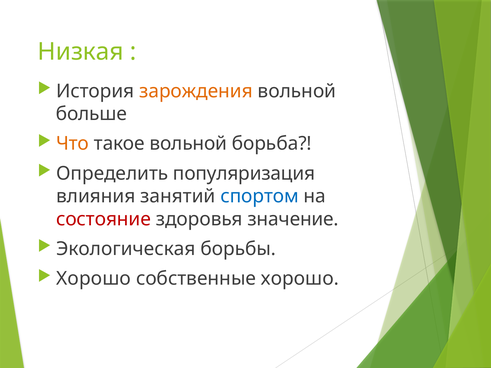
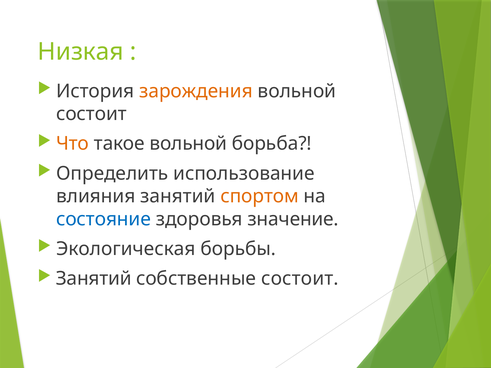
больше: больше -> состоит (91, 114)
популяризация: популяризация -> использование (244, 174)
спортом colour: blue -> orange (260, 196)
состояние colour: red -> blue (104, 219)
Хорошо: Хорошо -> Занятий (94, 279)
собственные хорошо: хорошо -> состоит (300, 279)
